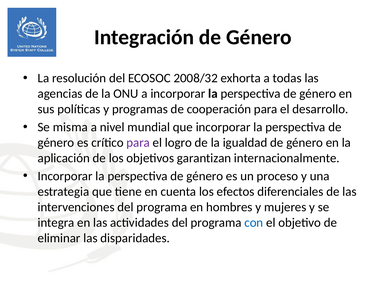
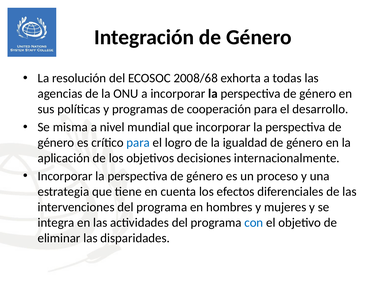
2008/32: 2008/32 -> 2008/68 (196, 78)
para colour: purple -> blue (138, 142)
garantizan: garantizan -> decisiones (204, 158)
